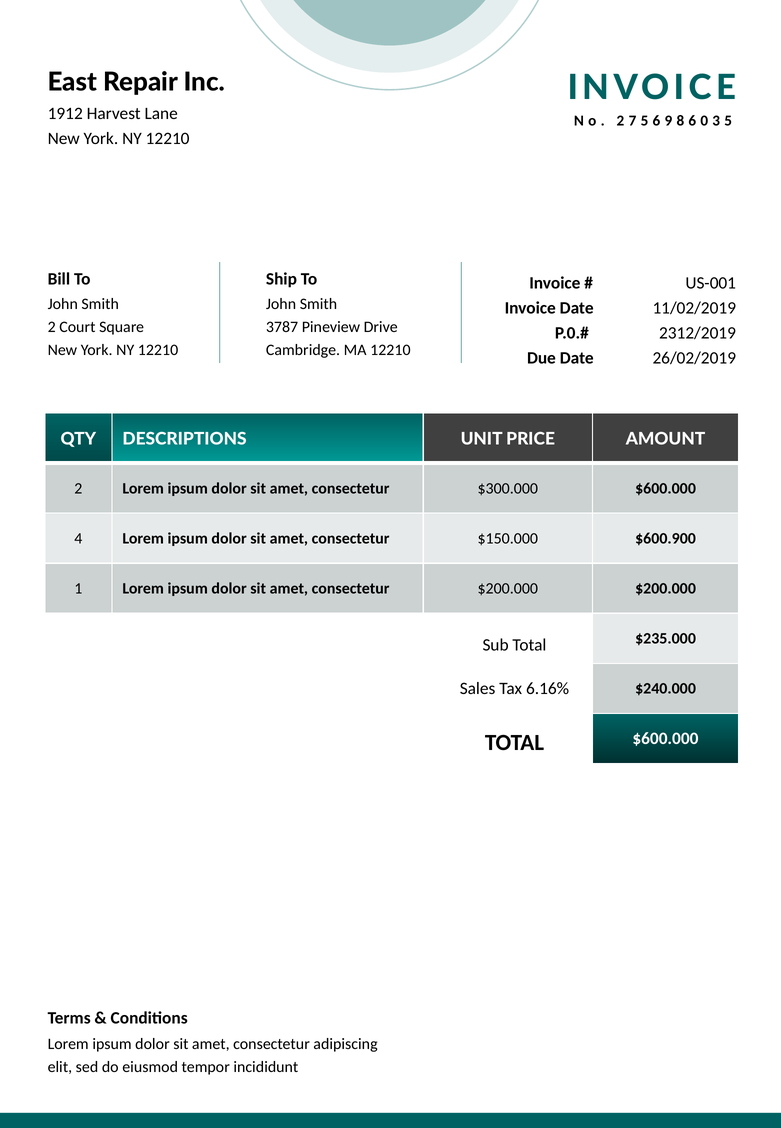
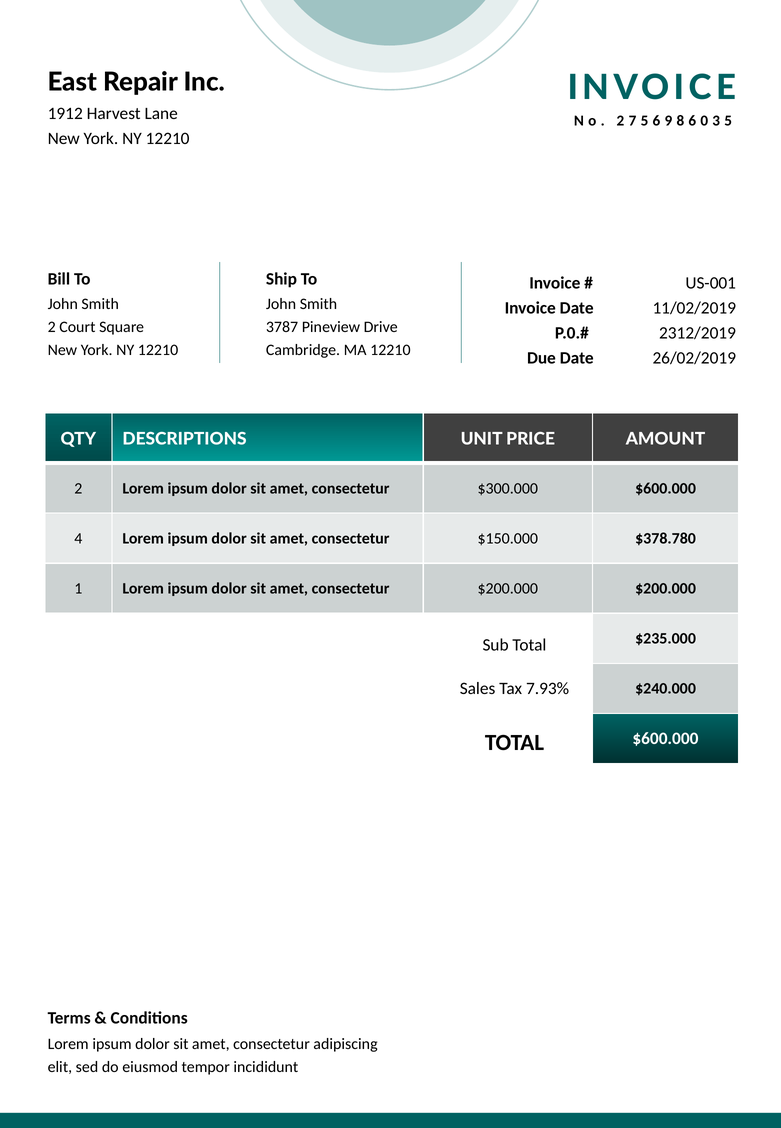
$600.900: $600.900 -> $378.780 (666, 538)
6.16%: 6.16% -> 7.93% (548, 689)
